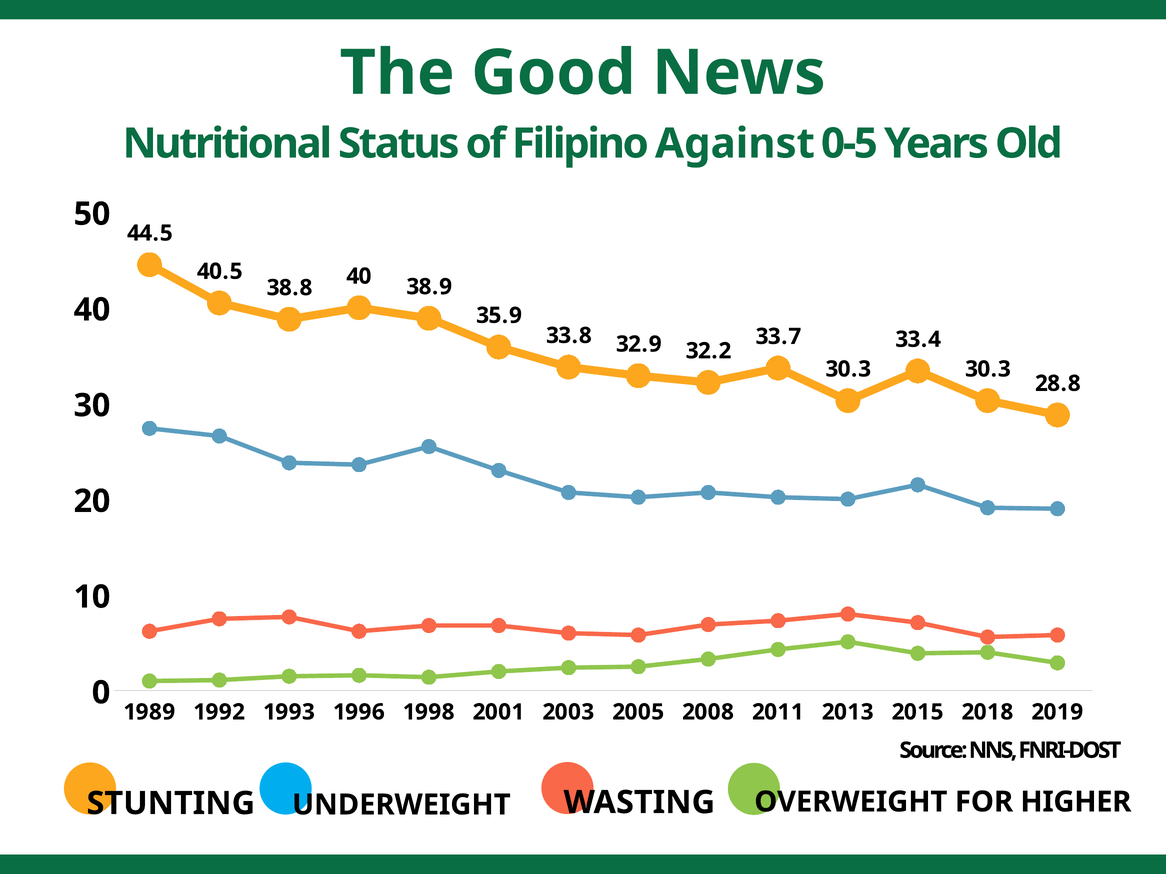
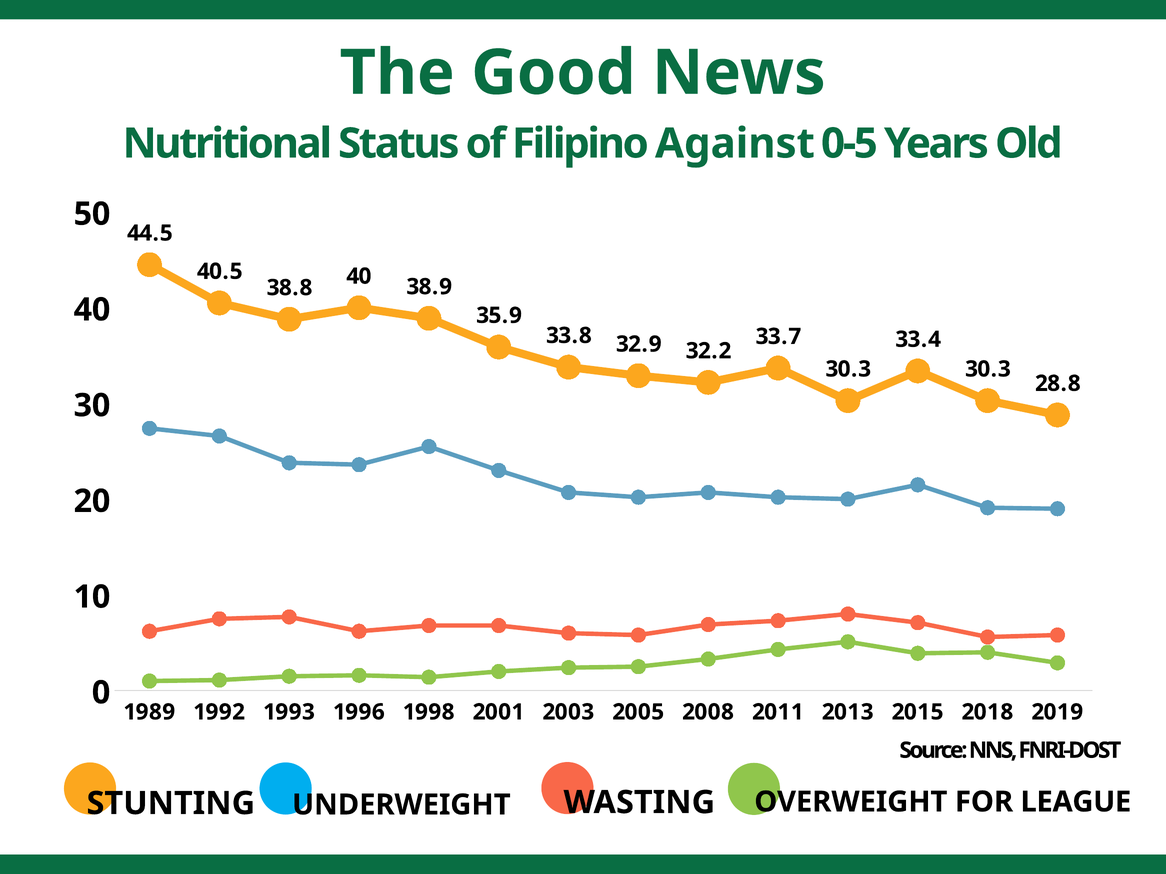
HIGHER: HIGHER -> LEAGUE (1076, 802)
